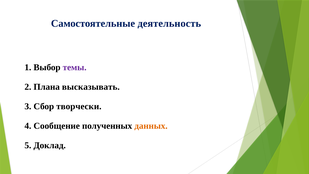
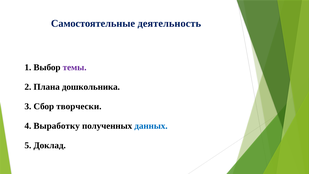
высказывать: высказывать -> дошкольника (91, 87)
Сообщение: Сообщение -> Выработку (57, 126)
данных colour: orange -> blue (151, 126)
